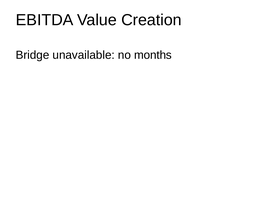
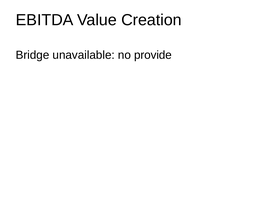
months: months -> provide (153, 55)
